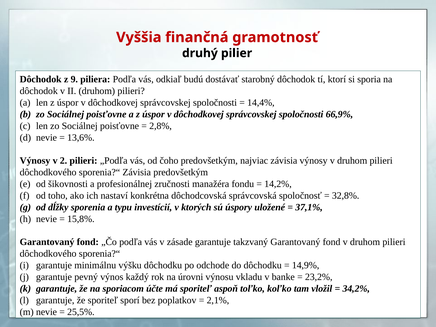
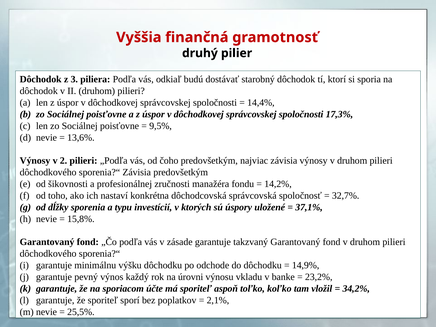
9: 9 -> 3 (74, 79)
66,9%: 66,9% -> 17,3% (339, 114)
2,8%: 2,8% -> 9,5% (161, 126)
32,8%: 32,8% -> 32,7% (346, 196)
